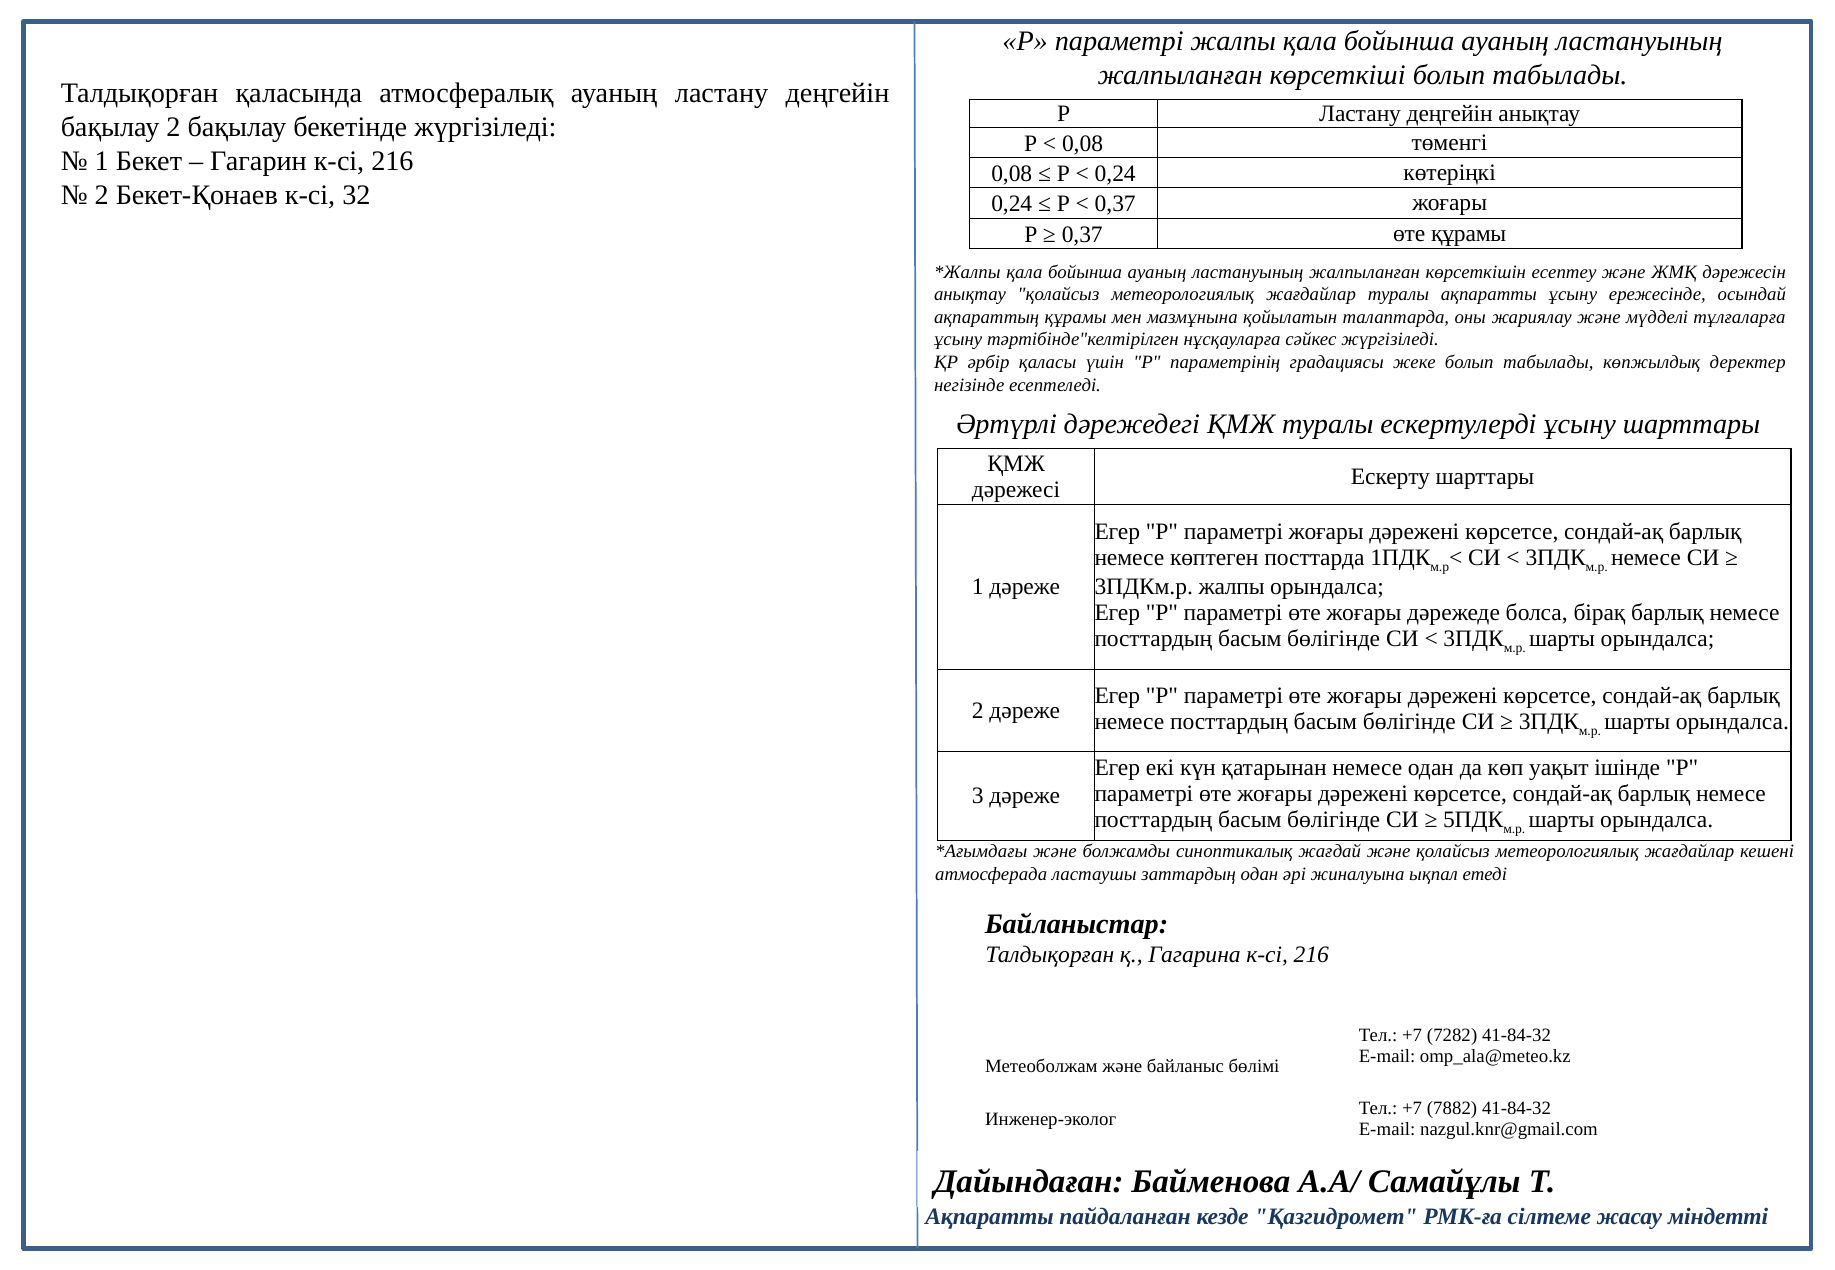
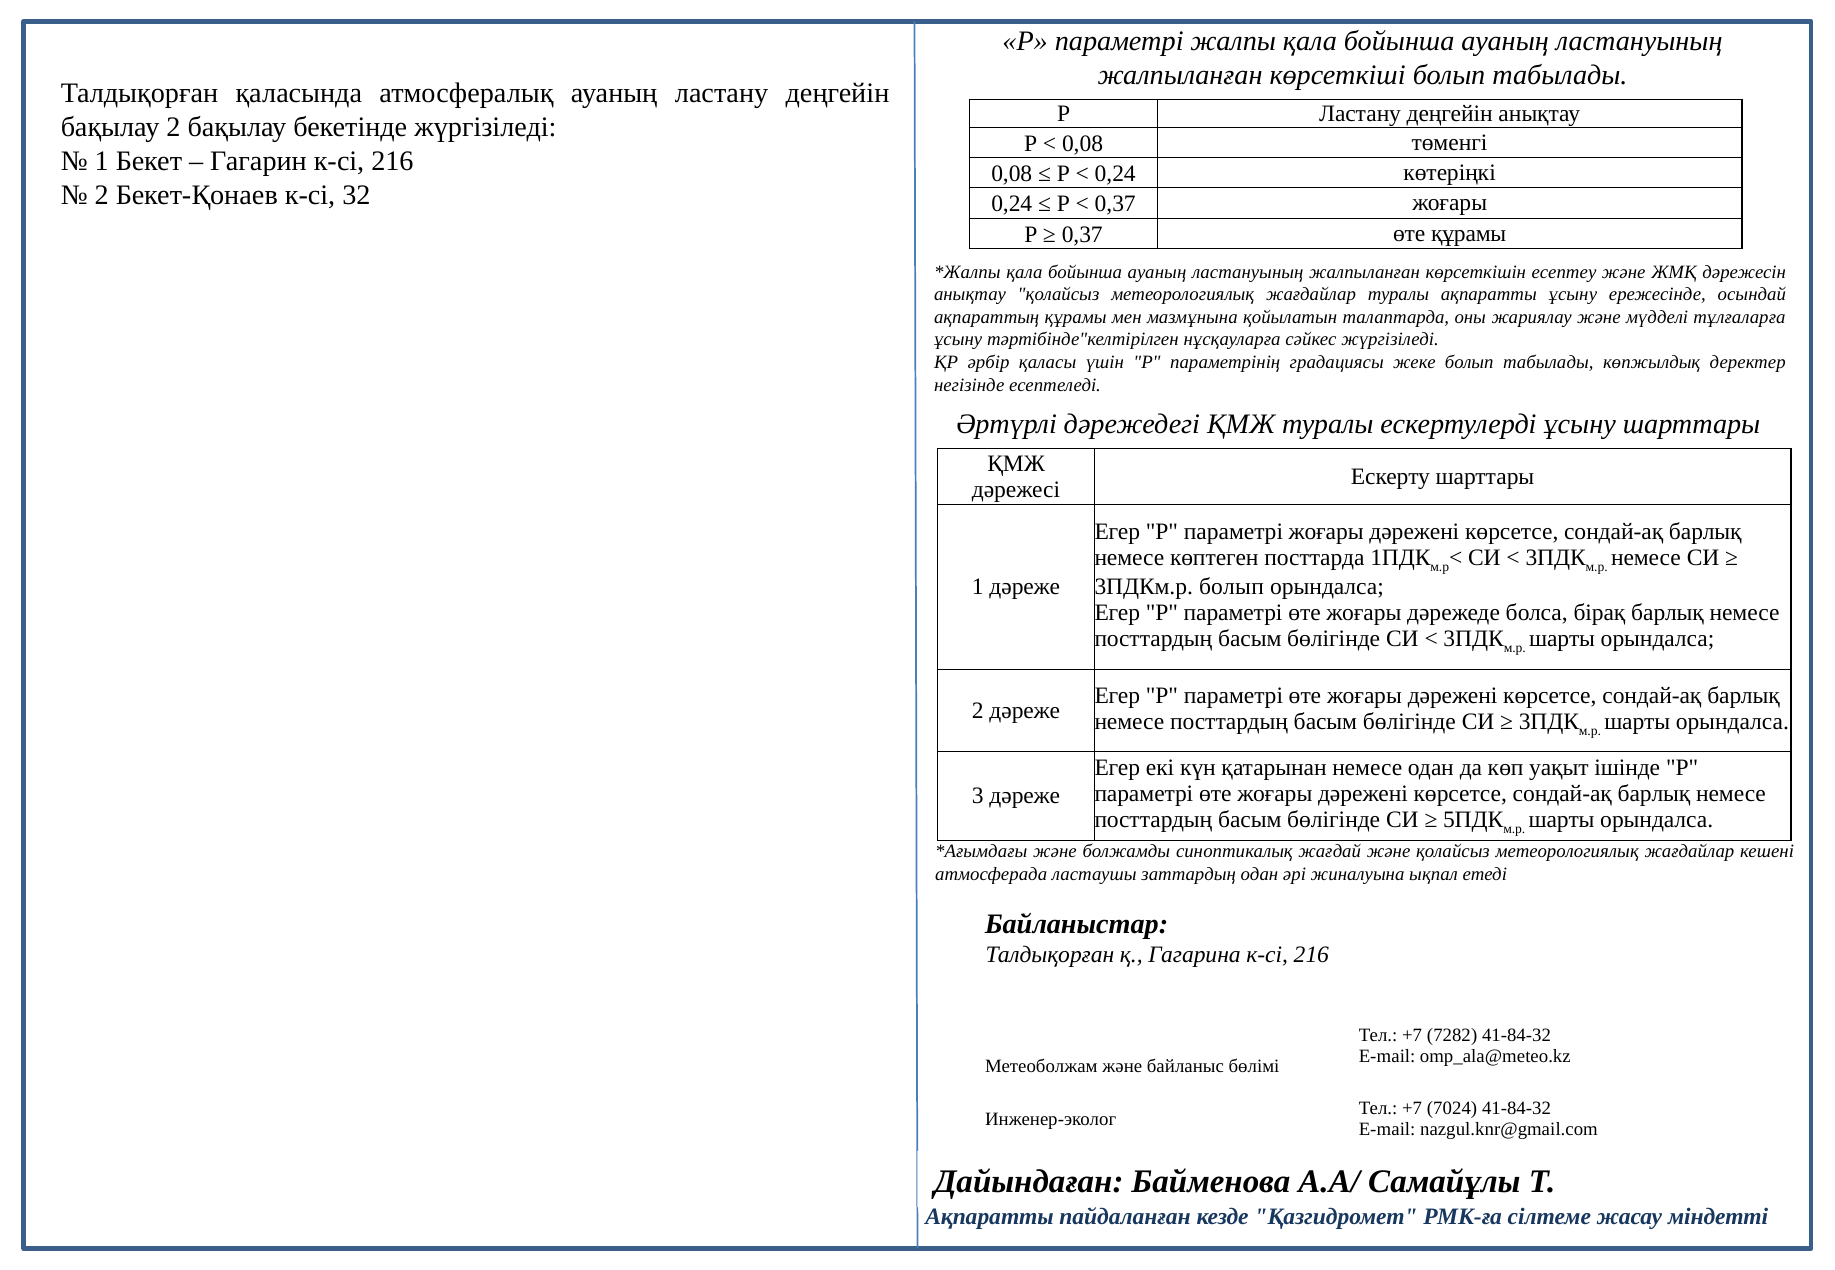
3ПДКм.р жалпы: жалпы -> болып (1231, 587)
7882: 7882 -> 7024 (1452, 1109)
